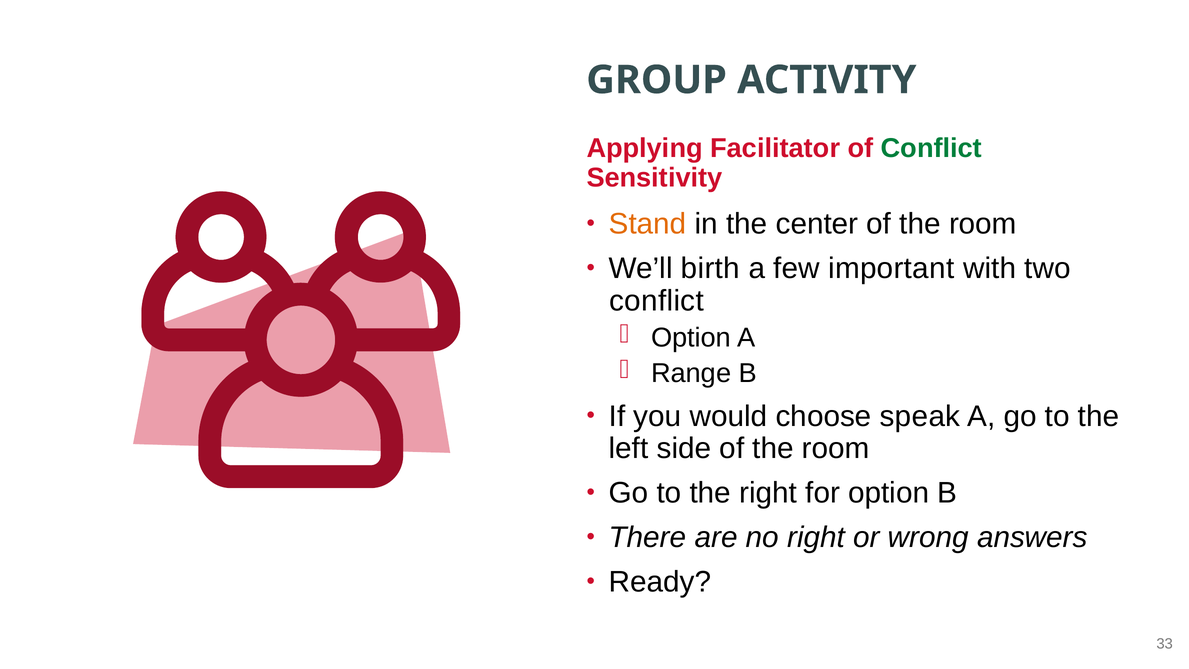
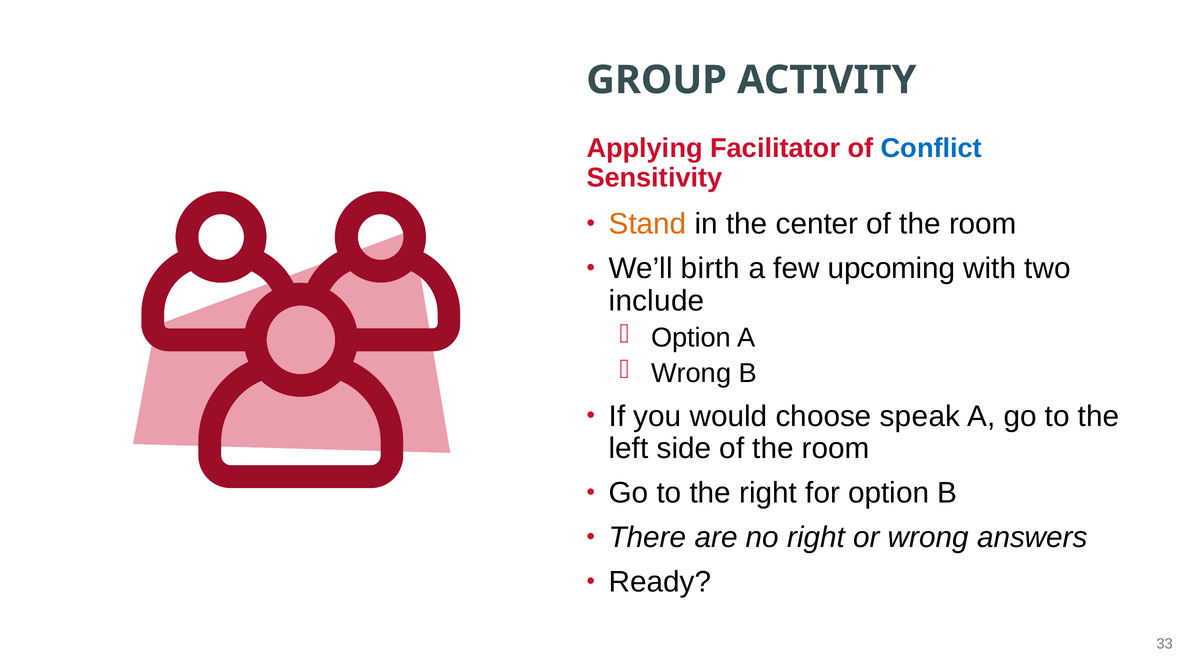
Conflict colour: green -> blue (931, 148)
important: important -> upcoming (892, 269)
conflict: conflict -> include (657, 301)
Range: Range -> Wrong (691, 373)
